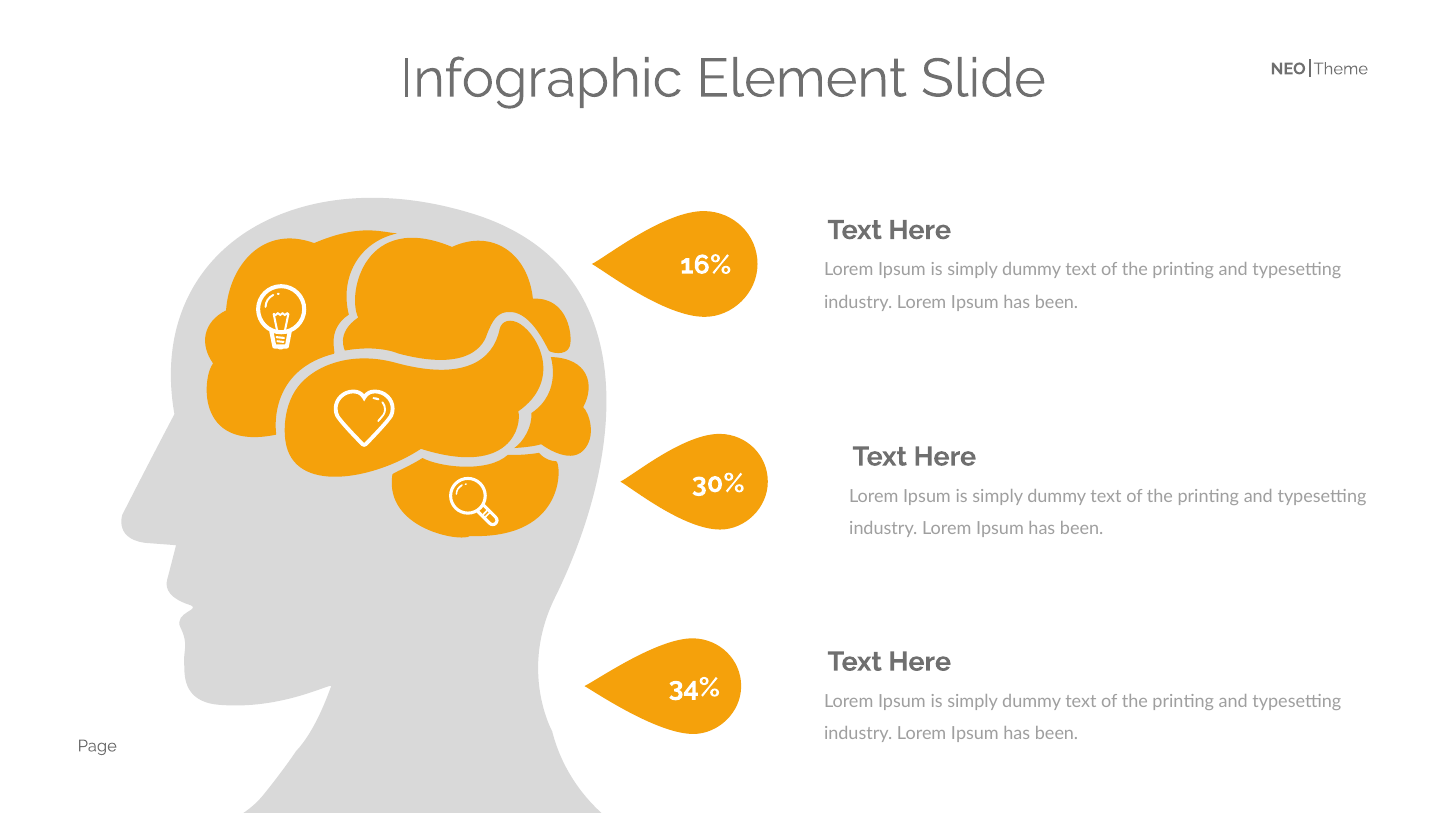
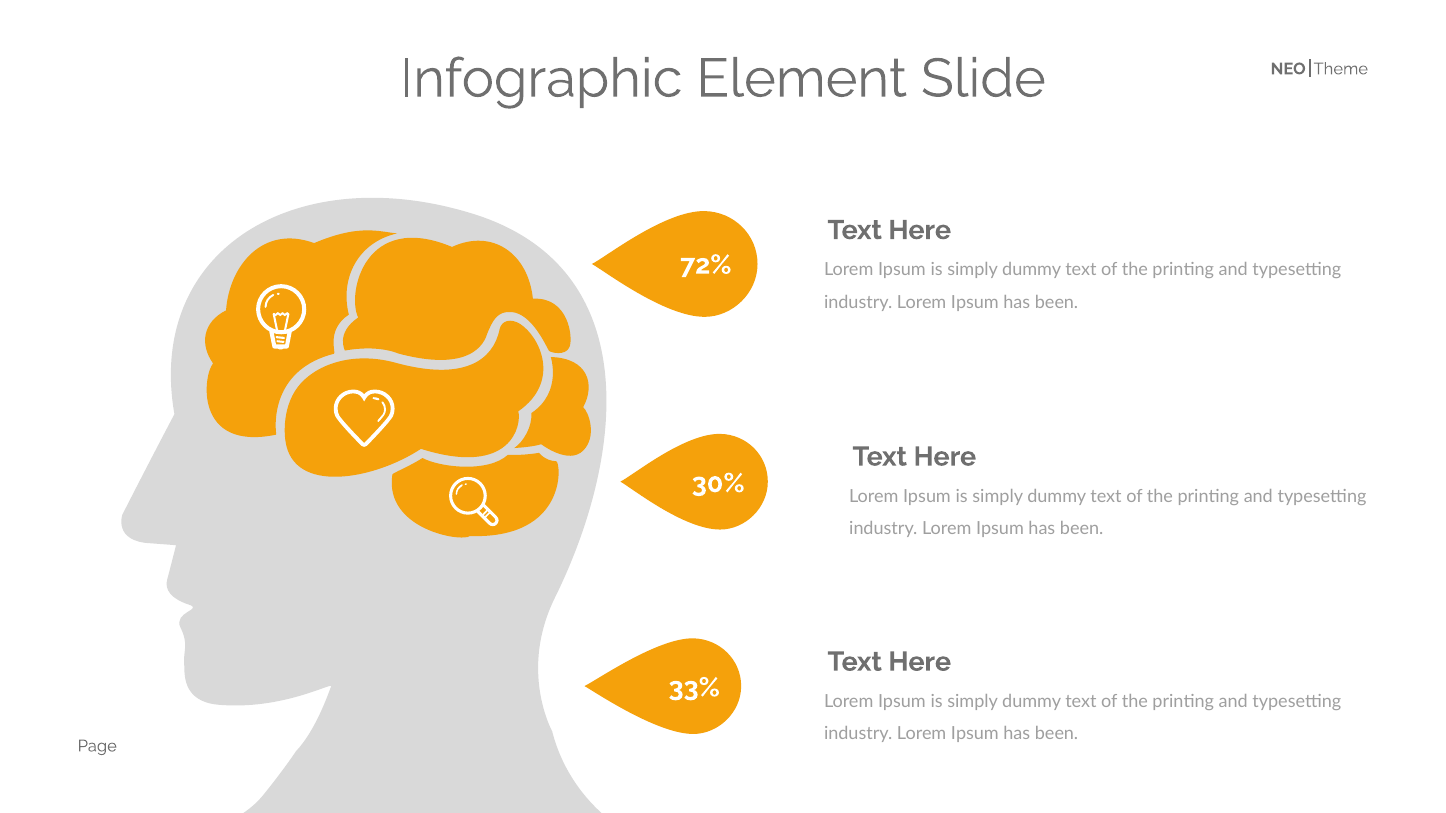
16%: 16% -> 72% (706, 265)
34%: 34% -> 33% (694, 688)
